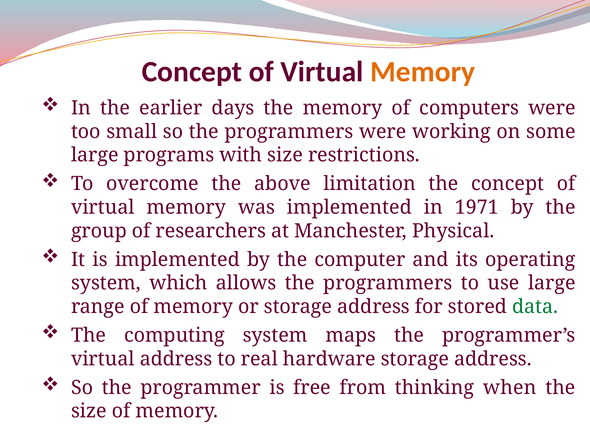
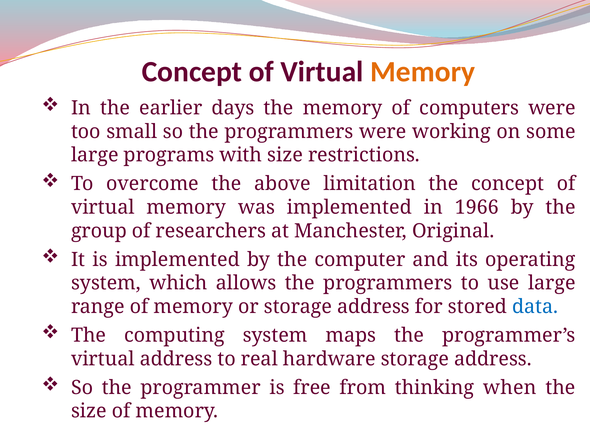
1971: 1971 -> 1966 (477, 207)
Physical: Physical -> Original (453, 231)
data colour: green -> blue (535, 306)
